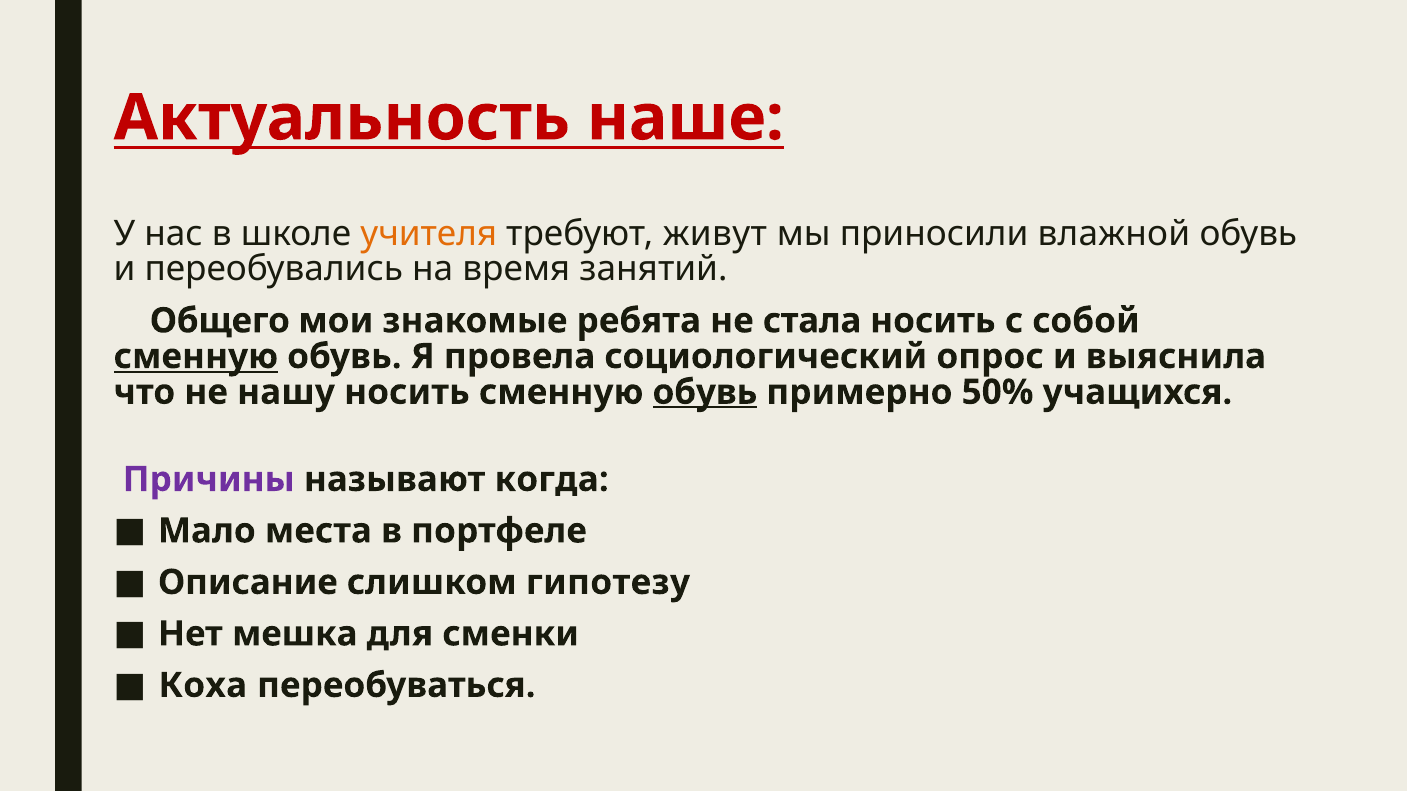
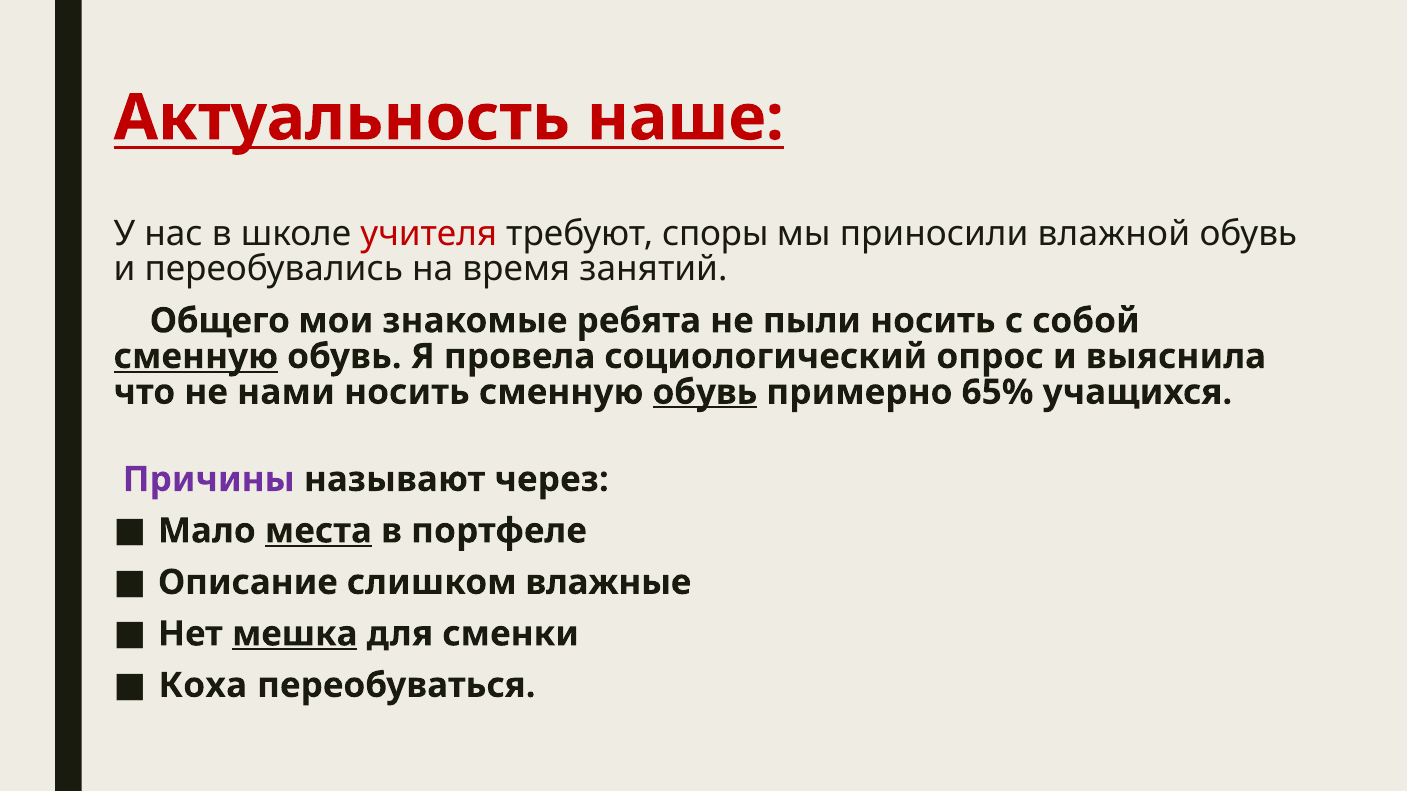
учителя colour: orange -> red (429, 234)
живут: живут -> споры (715, 234)
стала: стала -> пыли (812, 321)
нашу: нашу -> нами (286, 392)
50%: 50% -> 65% (998, 392)
когда: когда -> через (552, 480)
места underline: none -> present (318, 531)
гипотезу: гипотезу -> влажные (608, 583)
мешка underline: none -> present (295, 634)
